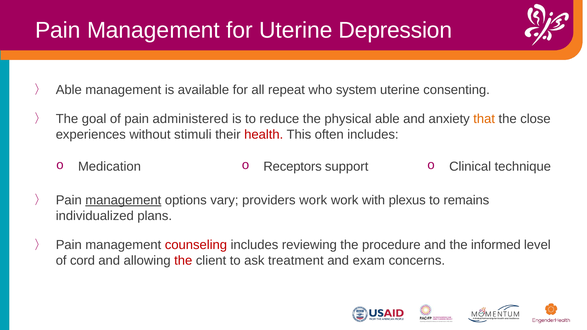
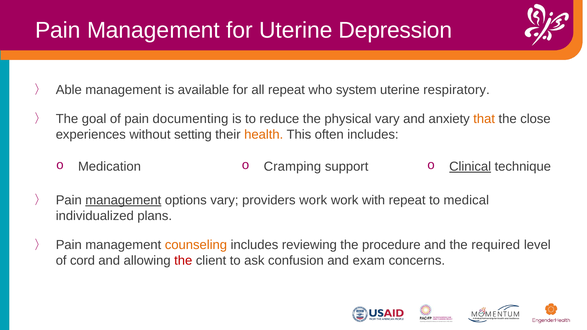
consenting: consenting -> respiratory (457, 90)
administered: administered -> documenting (190, 119)
physical able: able -> vary (387, 119)
stimuli: stimuli -> setting (193, 134)
health colour: red -> orange (264, 134)
Receptors: Receptors -> Cramping (292, 167)
Clinical underline: none -> present (470, 167)
with plexus: plexus -> repeat (407, 200)
remains: remains -> medical (466, 200)
counseling colour: red -> orange (196, 245)
informed: informed -> required (496, 245)
treatment: treatment -> confusion (296, 261)
